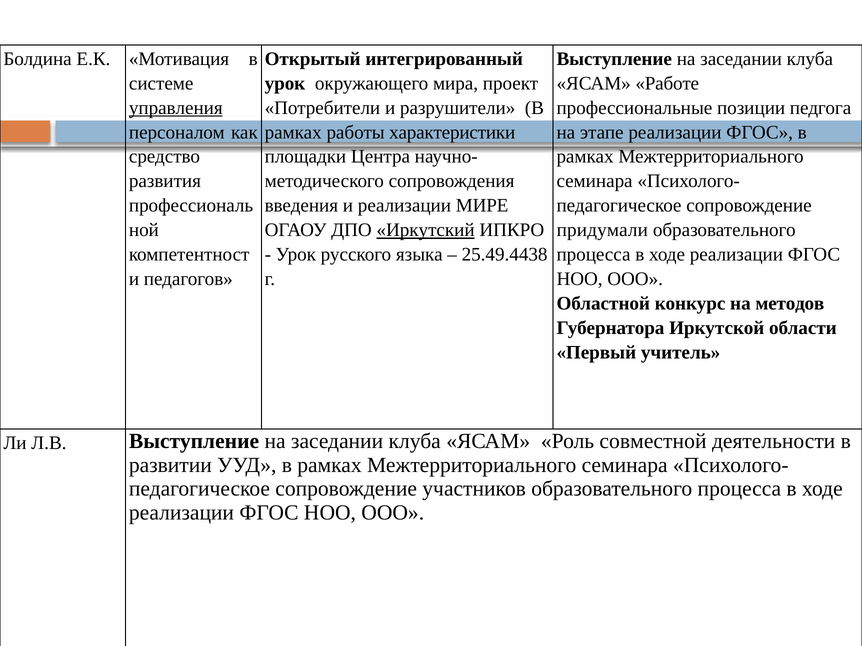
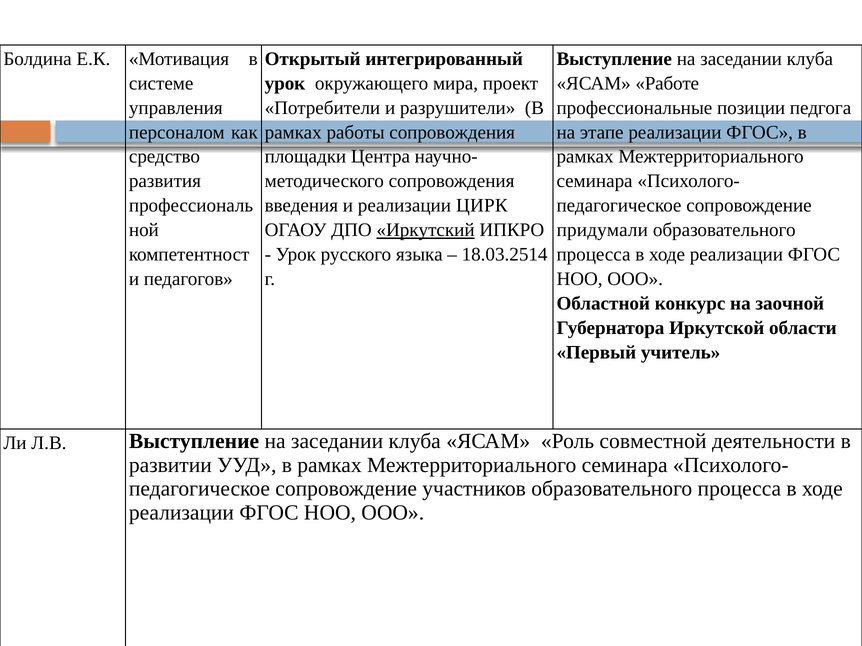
управления underline: present -> none (176, 108)
работы характеристики: характеристики -> сопровождения (452, 132)
МИРЕ: МИРЕ -> ЦИРК (482, 206)
25.49.4438: 25.49.4438 -> 18.03.2514 (505, 255)
методов: методов -> заочной (790, 304)
